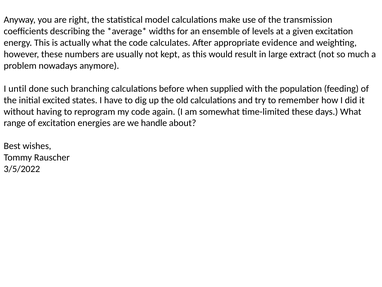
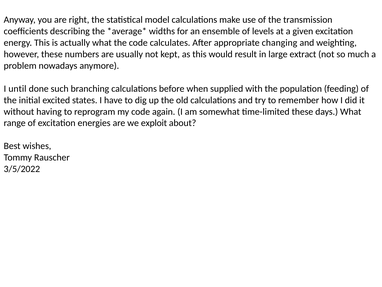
evidence: evidence -> changing (280, 43)
handle: handle -> exploit (154, 123)
